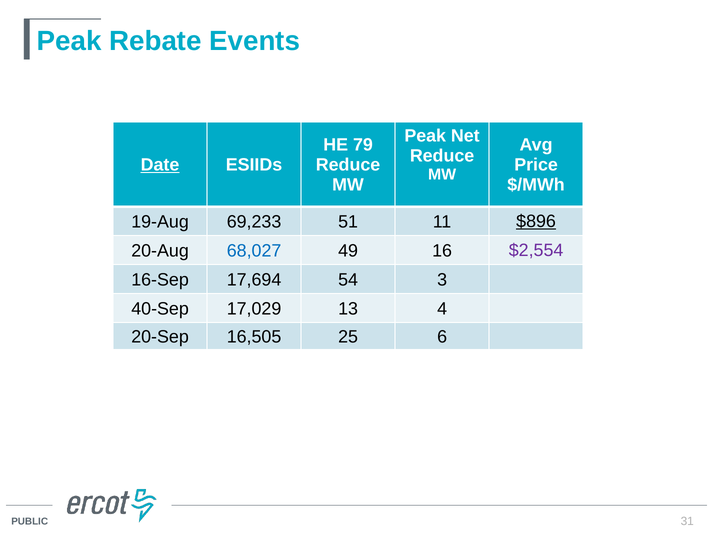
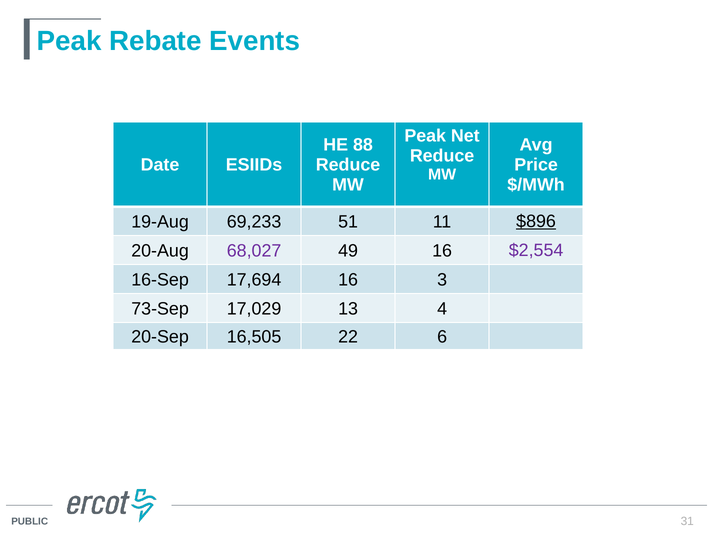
79: 79 -> 88 (363, 145)
Date underline: present -> none (160, 165)
68,027 colour: blue -> purple (254, 251)
17,694 54: 54 -> 16 (348, 280)
40-Sep: 40-Sep -> 73-Sep (160, 309)
25: 25 -> 22 (348, 337)
